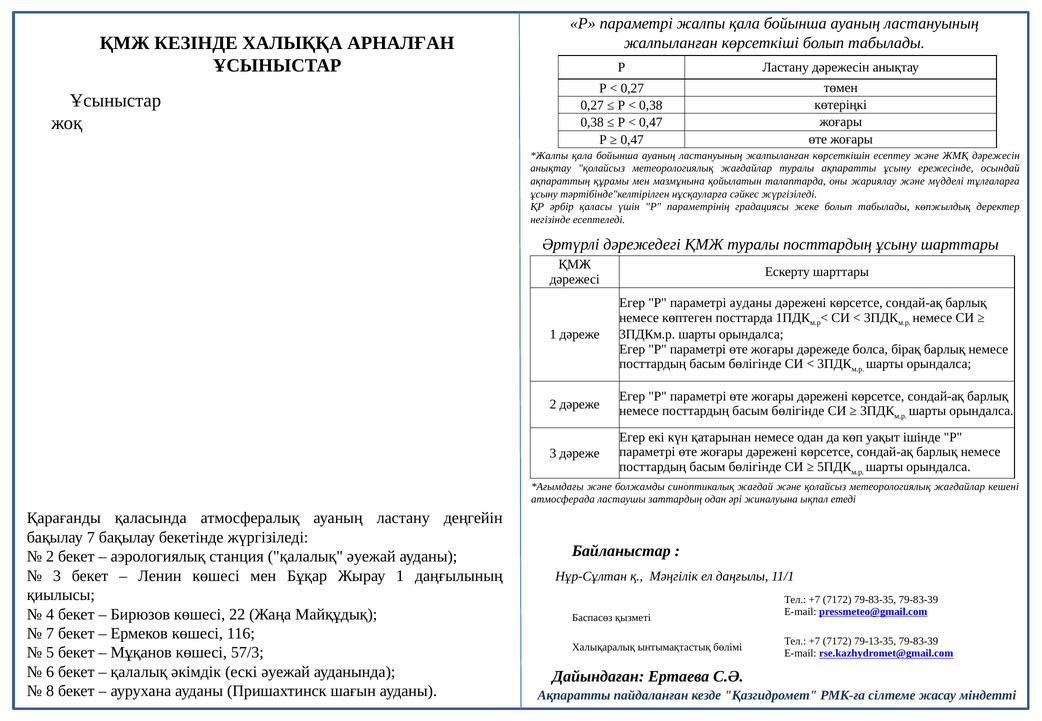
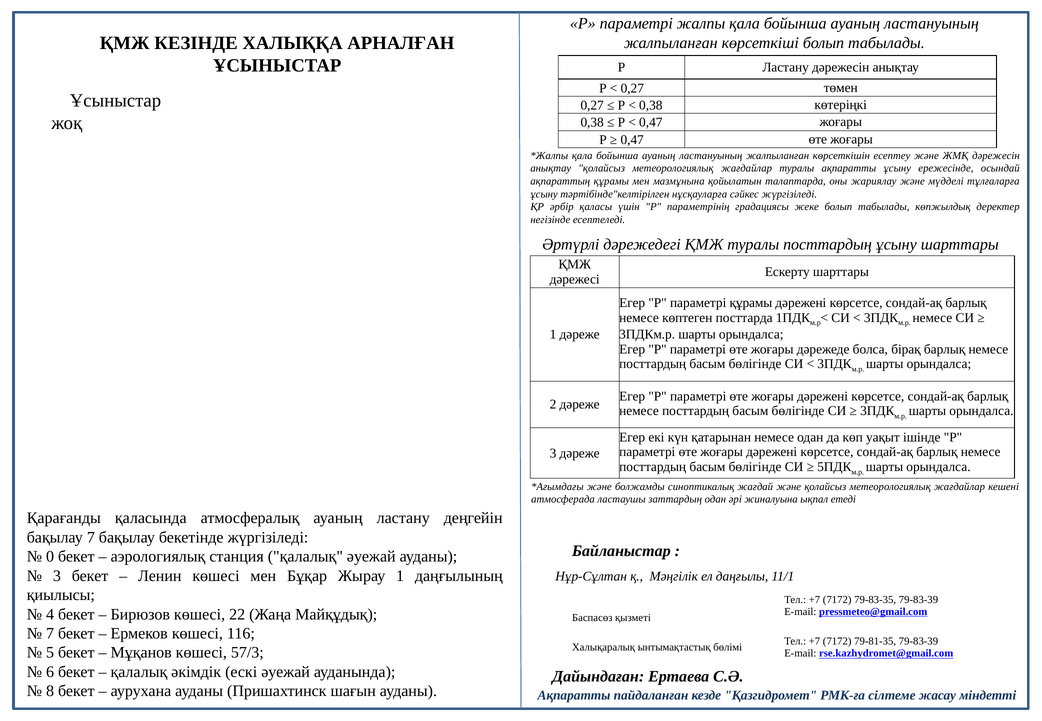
параметрі ауданы: ауданы -> құрамы (751, 303)
2: 2 -> 0 (50, 557)
79-13-35: 79-13-35 -> 79-81-35 (875, 642)
